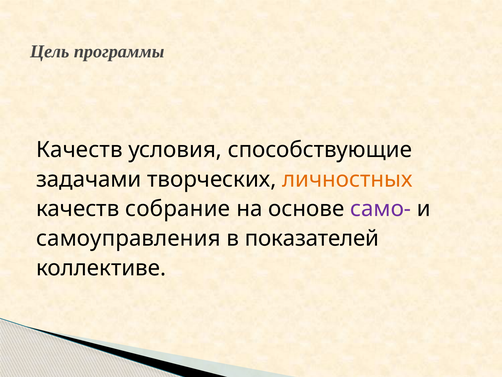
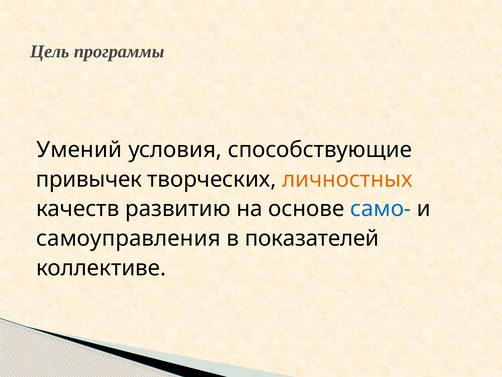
Качеств: Качеств -> Умений (79, 150)
задачами: задачами -> привычек (89, 179)
собрание: собрание -> развитию (178, 209)
само- colour: purple -> blue (381, 209)
